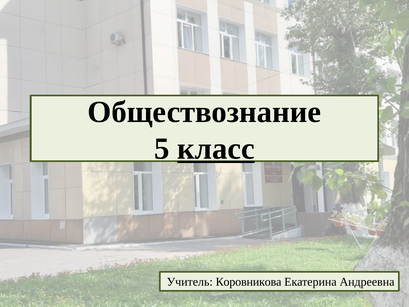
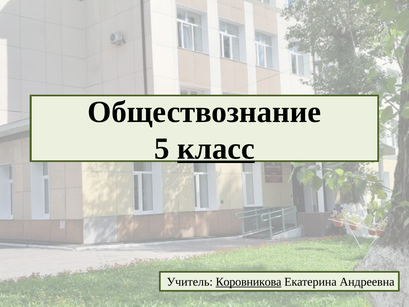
Коровникова underline: none -> present (249, 282)
